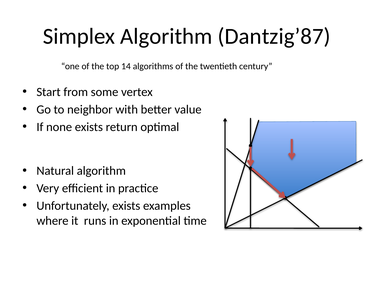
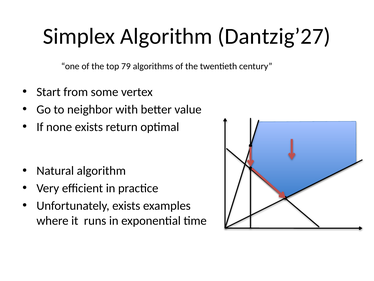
Dantzig’87: Dantzig’87 -> Dantzig’27 (274, 36)
14: 14 -> 79 (126, 66)
